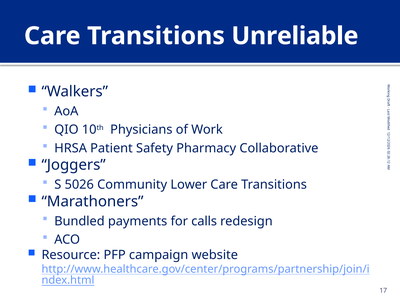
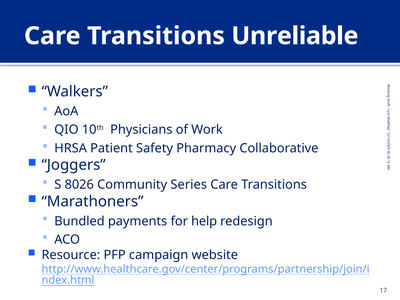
5026: 5026 -> 8026 (79, 185)
Lower: Lower -> Series (189, 185)
calls: calls -> help (204, 221)
